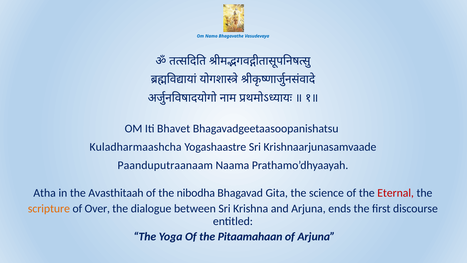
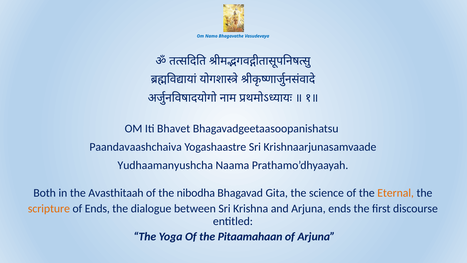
Kuladharmaashcha: Kuladharmaashcha -> Paandavaashchaiva (136, 147)
Paanduputraanaam: Paanduputraanaam -> Yudhaamanyushcha (165, 165)
Atha: Atha -> Both (45, 193)
Eternal colour: red -> orange (396, 193)
of Over: Over -> Ends (97, 208)
